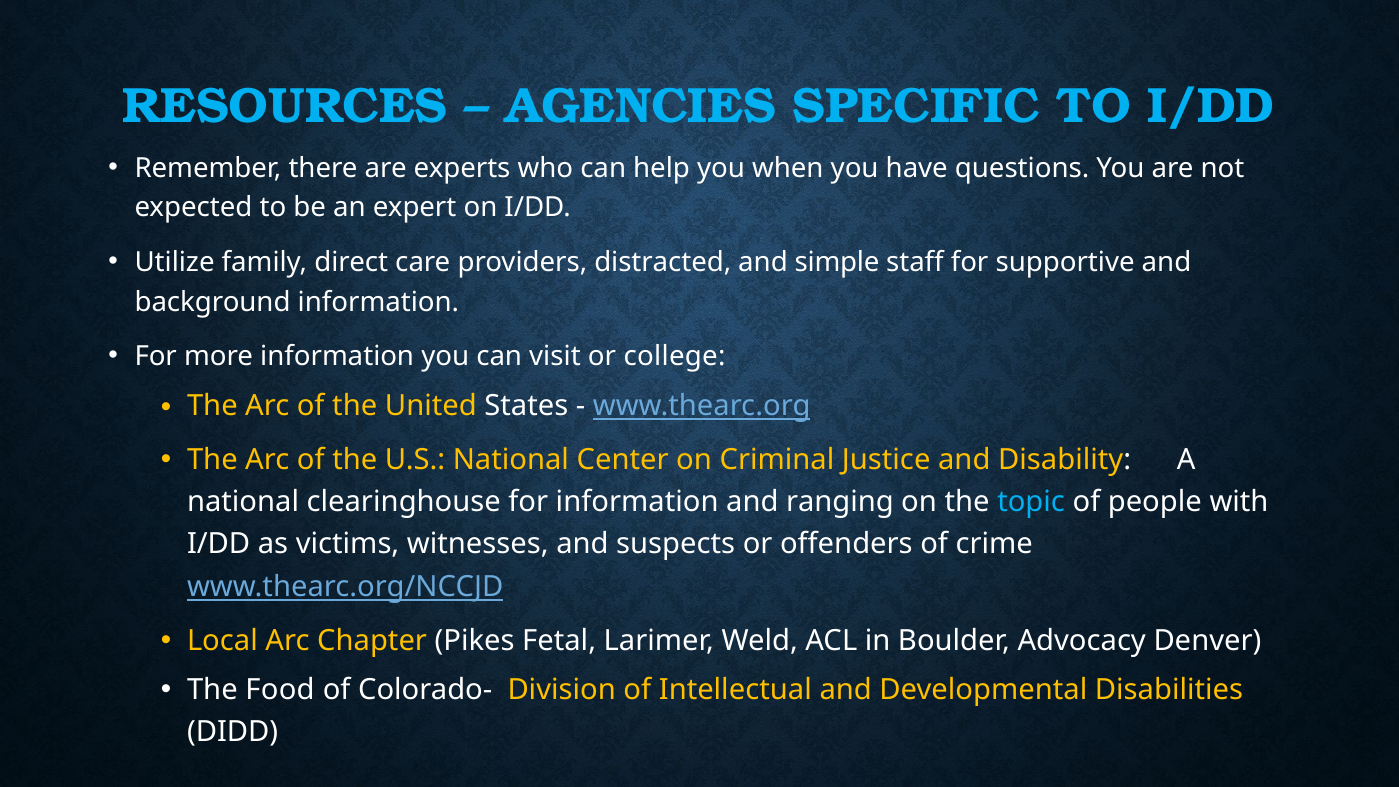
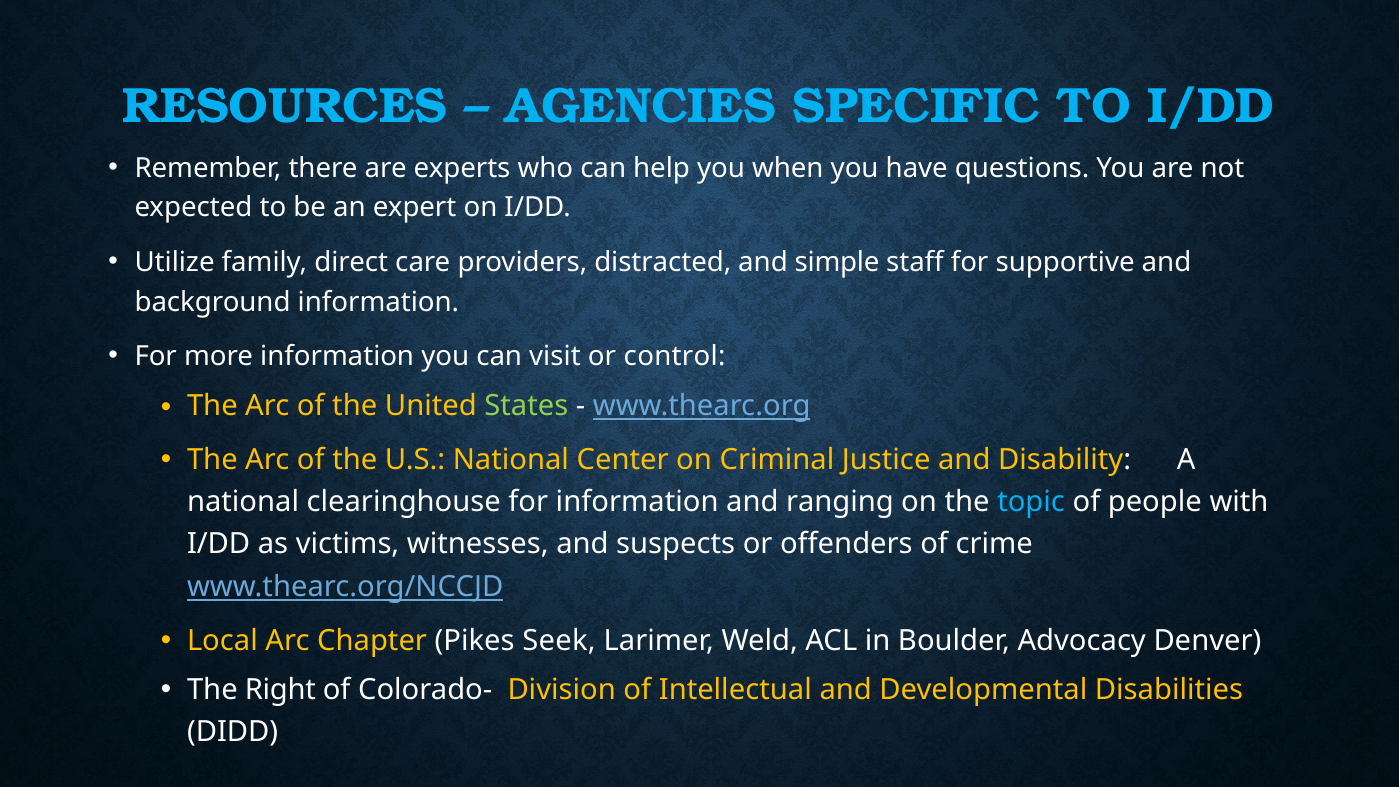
college: college -> control (675, 356)
States colour: white -> light green (526, 406)
Fetal: Fetal -> Seek (559, 641)
Food: Food -> Right (280, 690)
